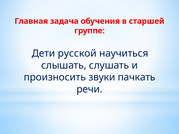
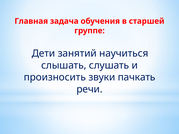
русской: русской -> занятий (77, 54)
